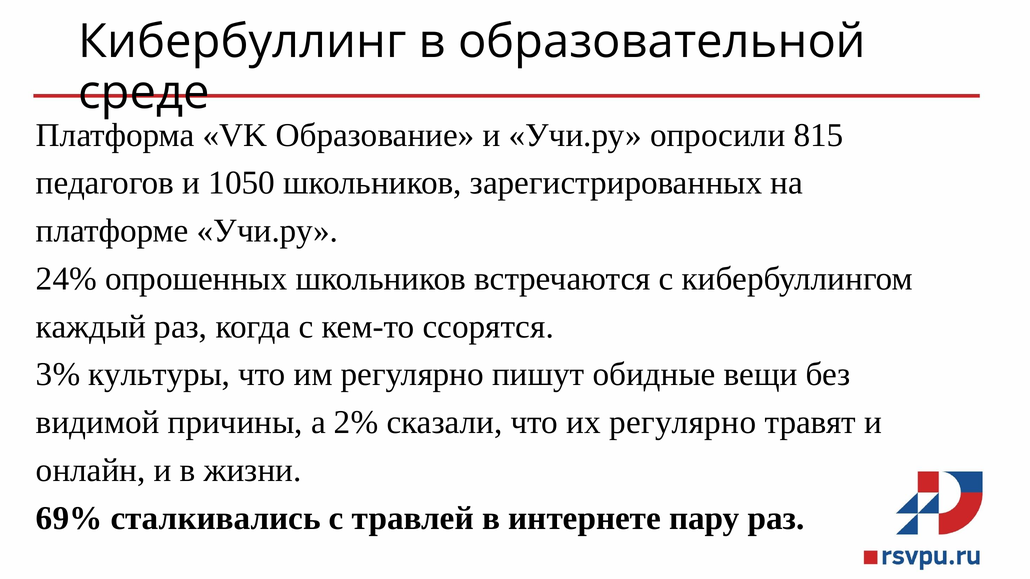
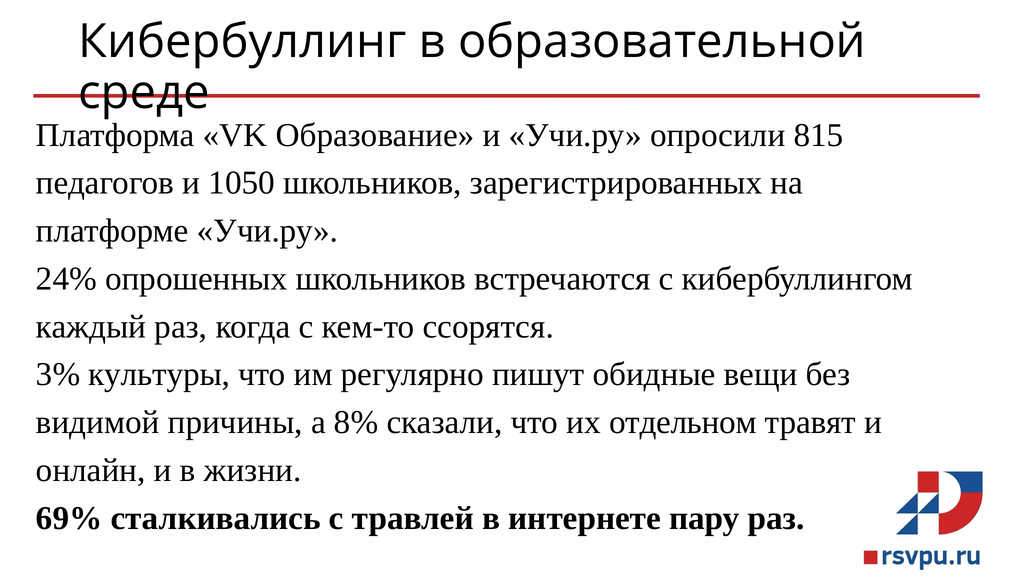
2%: 2% -> 8% (356, 423)
их регулярно: регулярно -> отдельном (683, 423)
